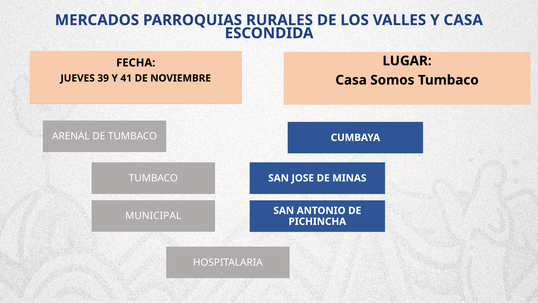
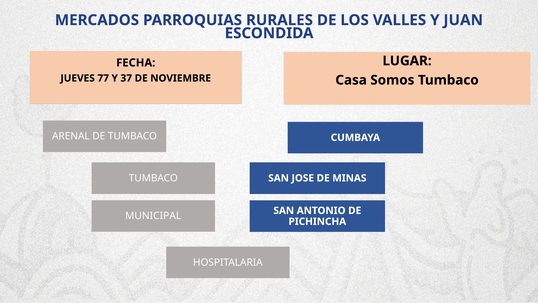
Y CASA: CASA -> JUAN (463, 20)
39: 39 -> 77 (103, 78)
41: 41 -> 37 (126, 78)
